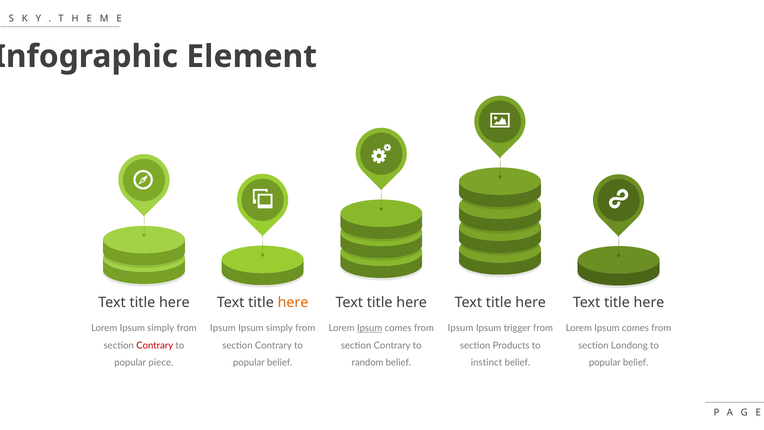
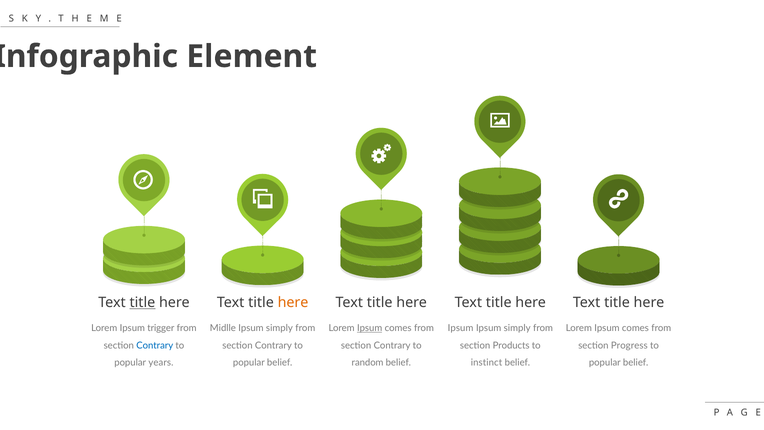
title underline: none -> present (142, 302)
Lorem Ipsum simply: simply -> trigger (161, 328)
Ipsum: Ipsum -> Midlle (223, 328)
trigger: trigger -> simply (517, 328)
Contrary colour: red -> blue (155, 345)
Londong: Londong -> Progress (629, 345)
piece: piece -> years (161, 362)
